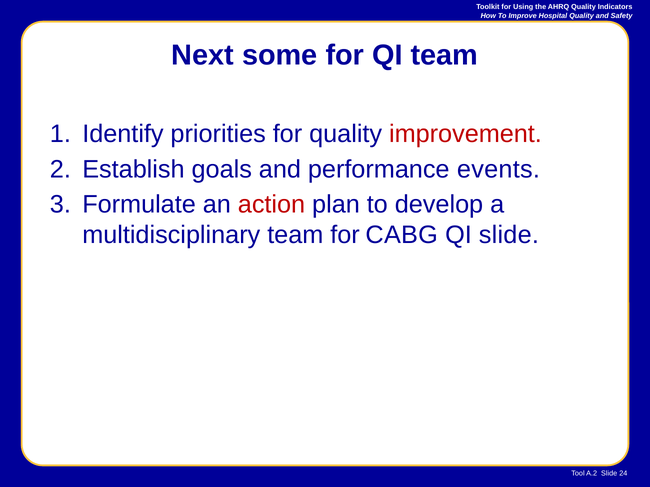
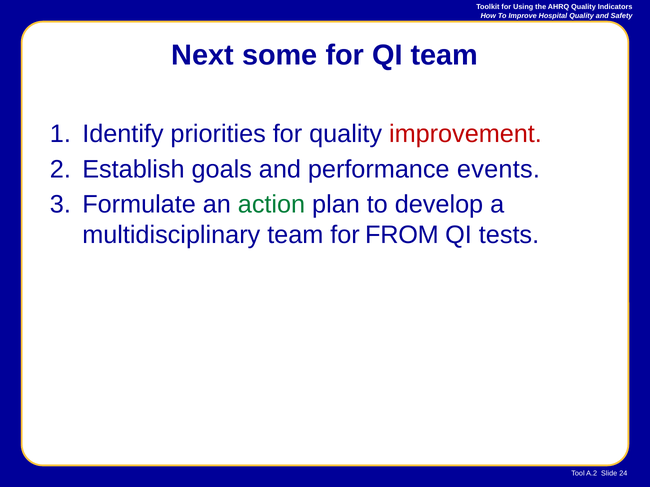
action colour: red -> green (272, 205)
CABG: CABG -> FROM (402, 235)
QI slide: slide -> tests (509, 235)
